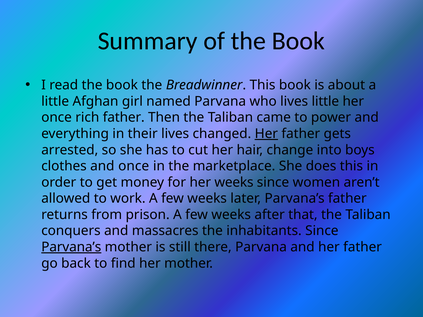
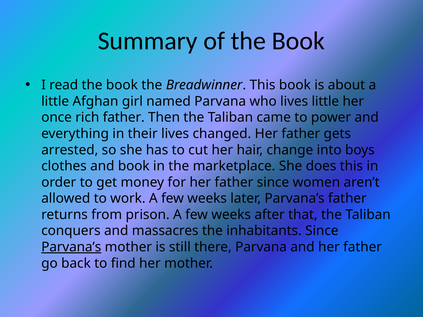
Her underline: present -> none (266, 134)
and once: once -> book (134, 166)
for her weeks: weeks -> father (234, 182)
